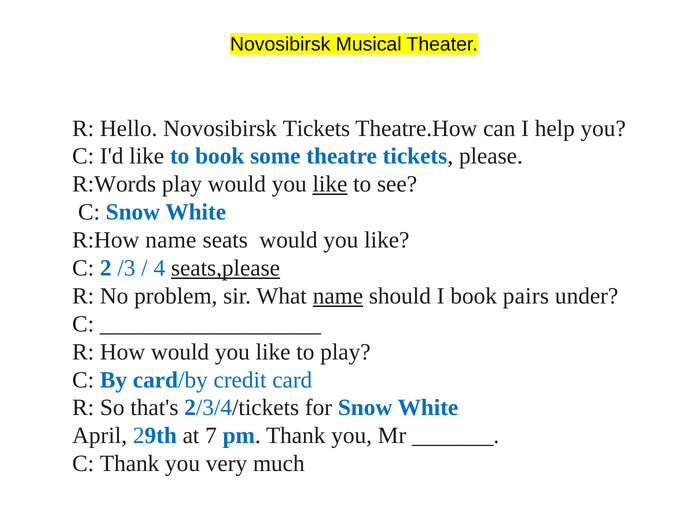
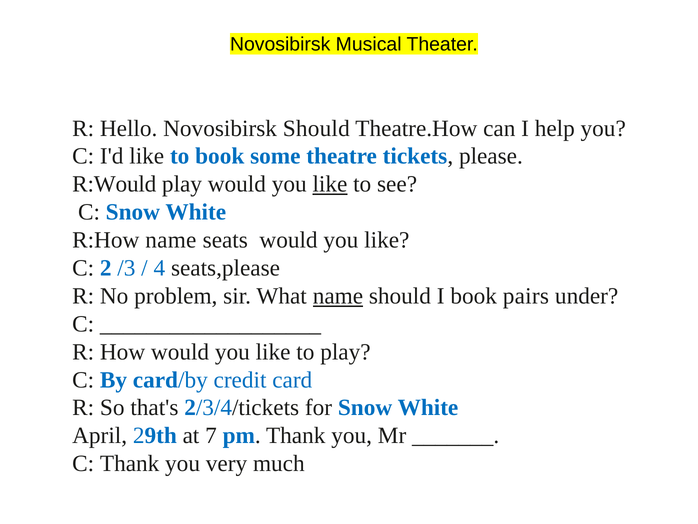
Novosibirsk Tickets: Tickets -> Should (316, 128)
R:Words: R:Words -> R:Would (114, 184)
seats,please underline: present -> none (225, 268)
